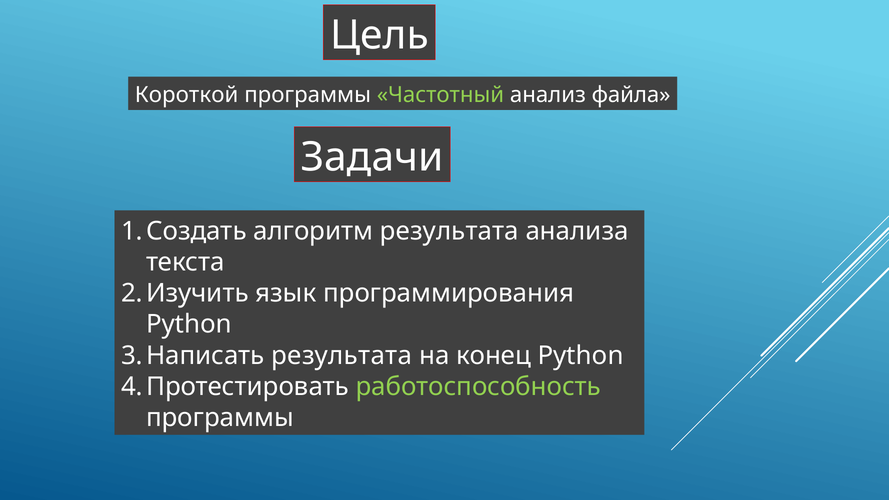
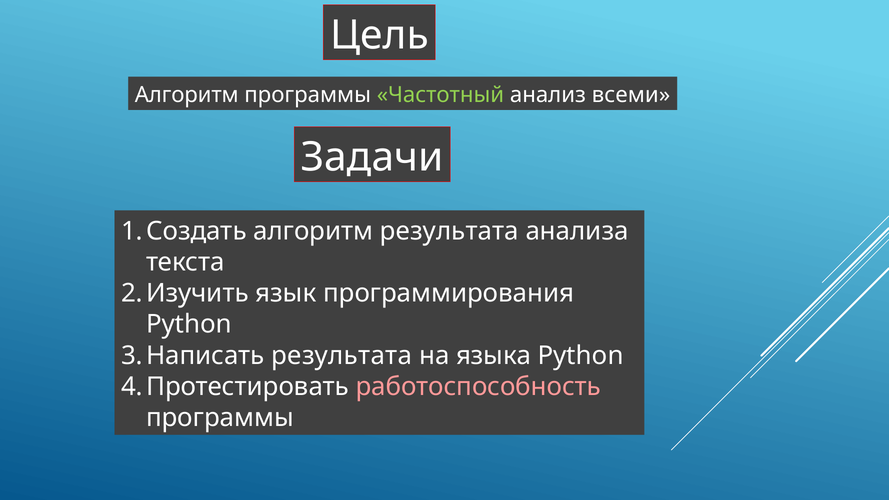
Короткой: Короткой -> Алгоритм (187, 95)
файла: файла -> всеми (631, 95)
конец: конец -> языка (494, 356)
работоспособность colour: light green -> pink (478, 387)
